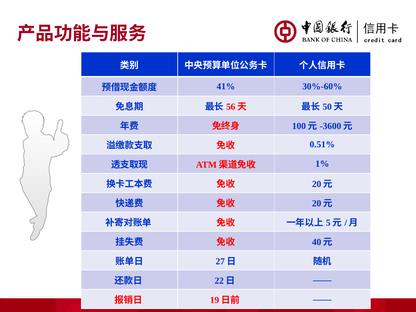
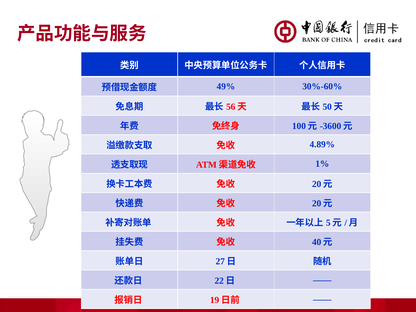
41%: 41% -> 49% (226, 87)
0.51%: 0.51% -> 4.89% (322, 145)
